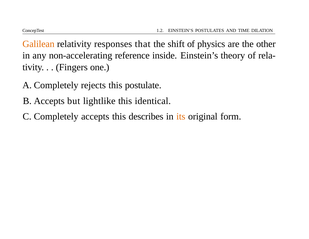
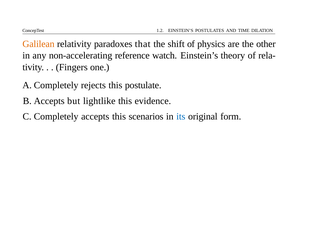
responses: responses -> paradoxes (113, 44)
inside: inside -> watch (165, 56)
identical: identical -> evidence (153, 101)
describes: describes -> scenarios (146, 116)
its colour: orange -> blue (181, 116)
